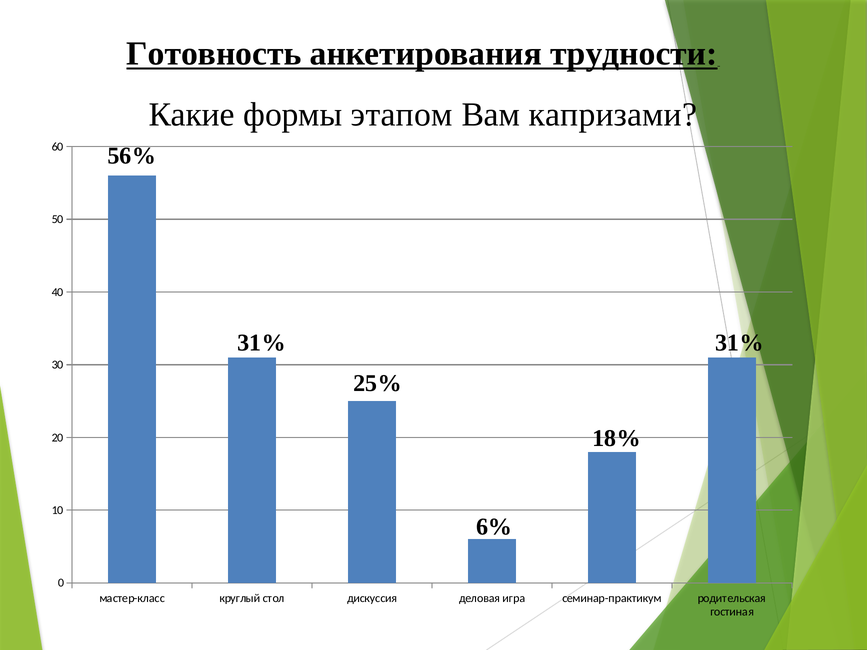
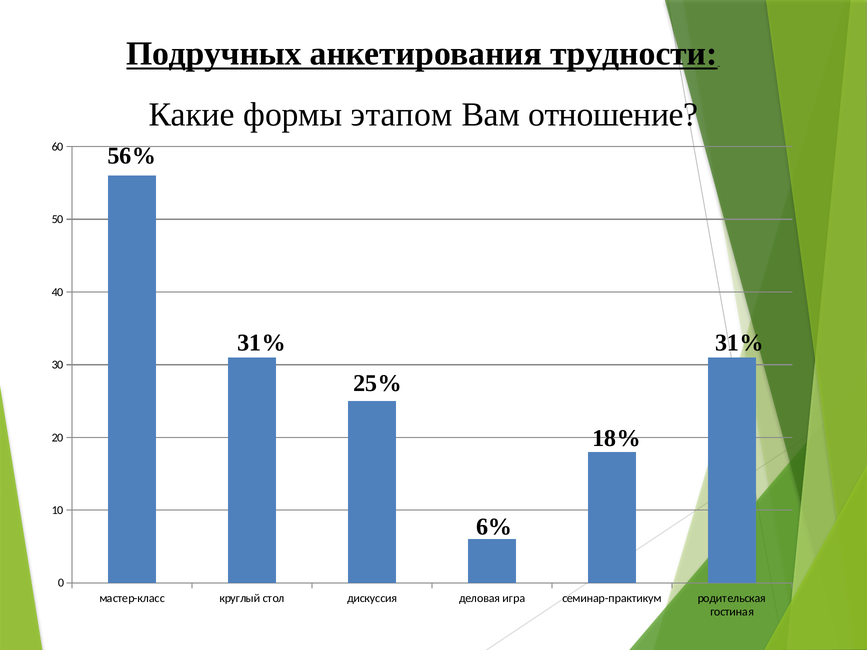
Готовность: Готовность -> Подручных (214, 54)
капризами: капризами -> отношение (613, 115)
